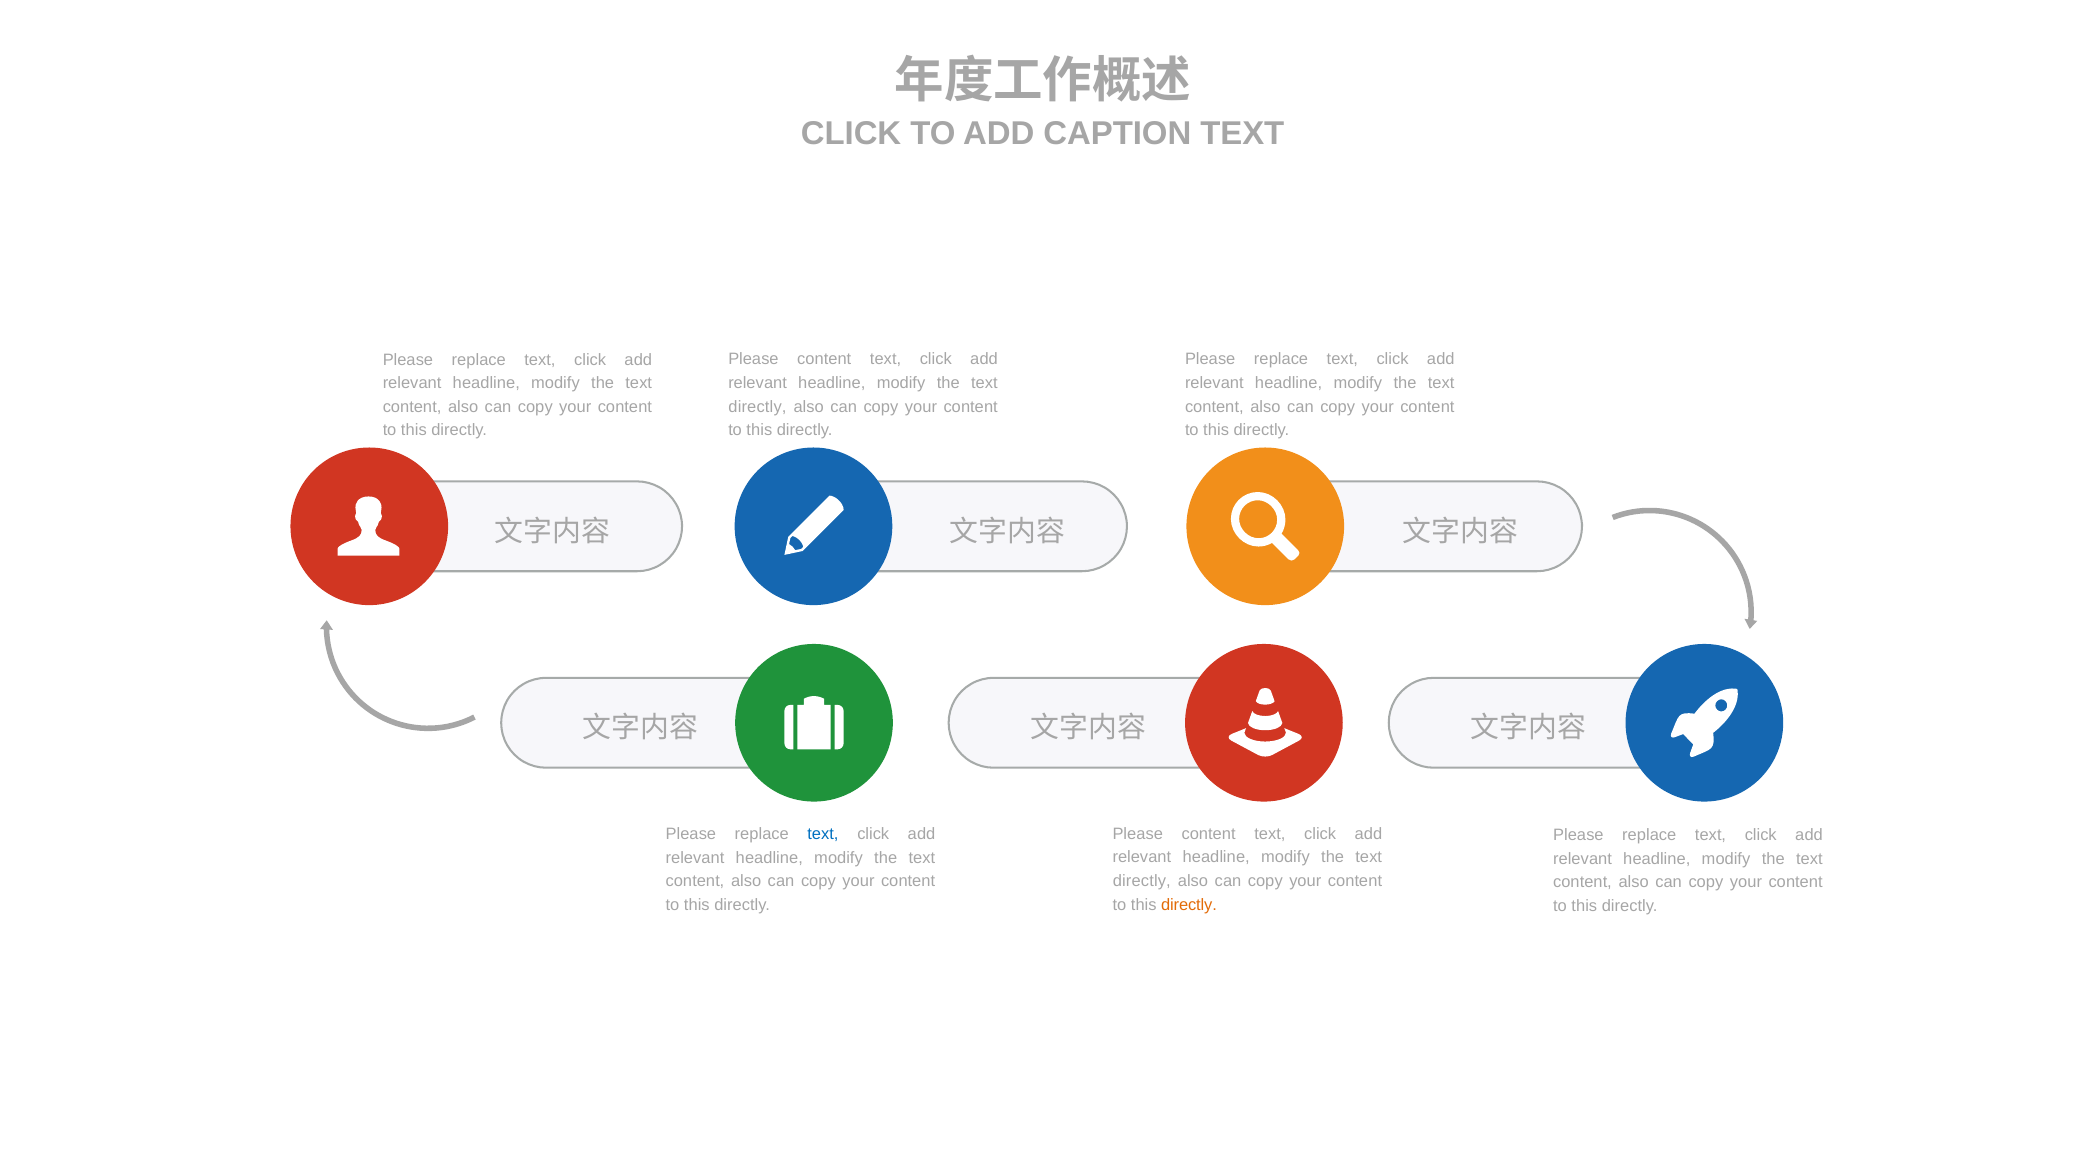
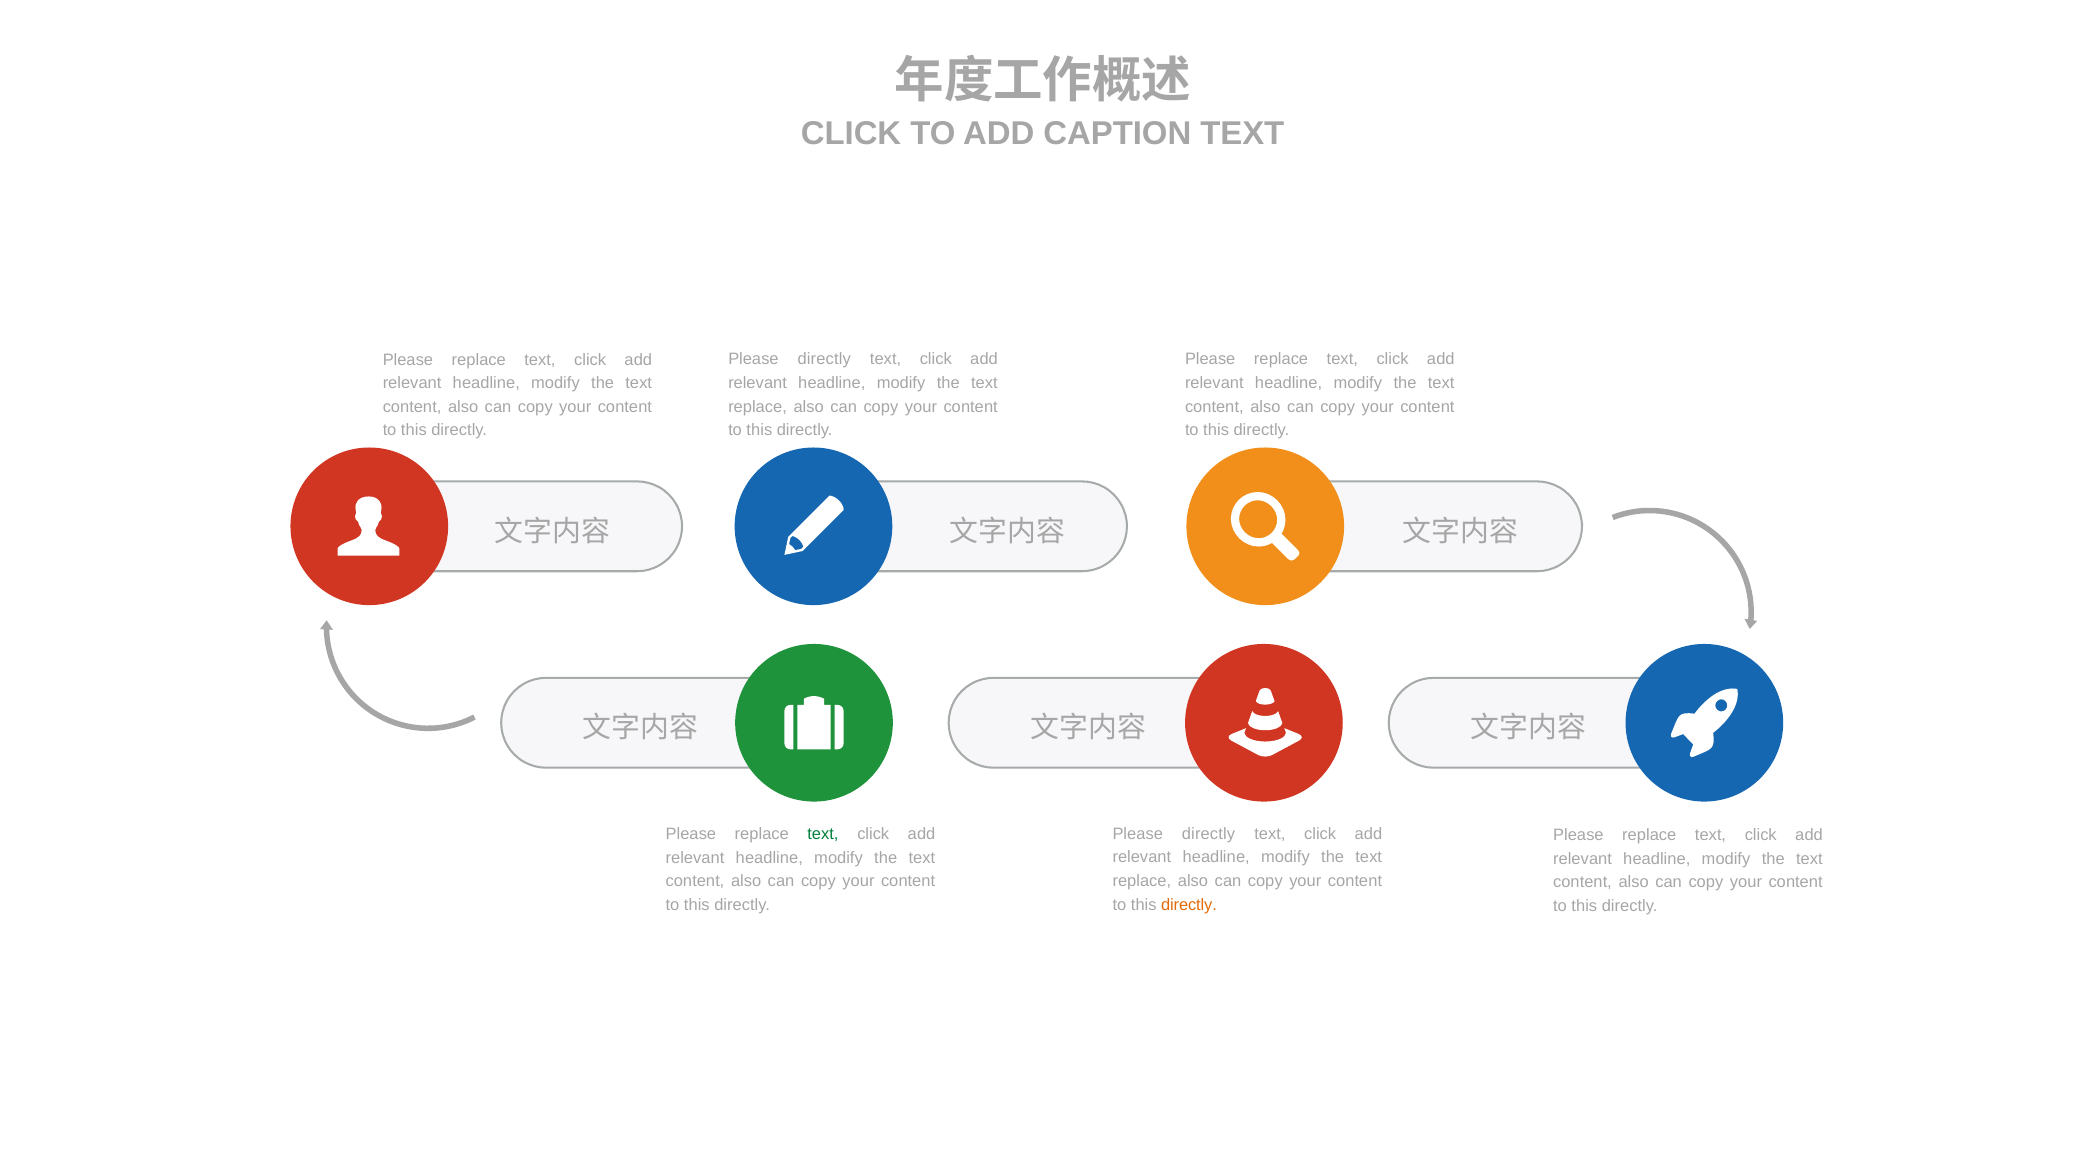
content: content -> directly (824, 360)
directly: directly -> replace (758, 407)
content: content -> directly (1209, 834)
text colour: blue -> green (823, 834)
directly: directly -> replace (1142, 881)
